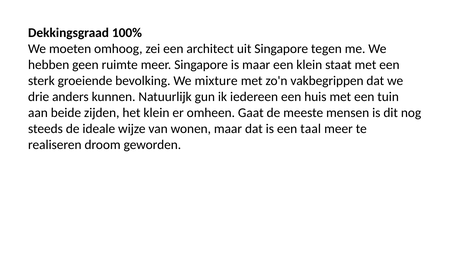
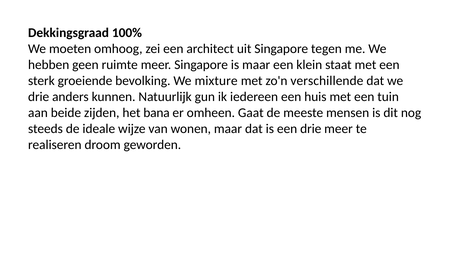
vakbegrippen: vakbegrippen -> verschillende (327, 81)
het klein: klein -> bana (157, 113)
een taal: taal -> drie (311, 129)
